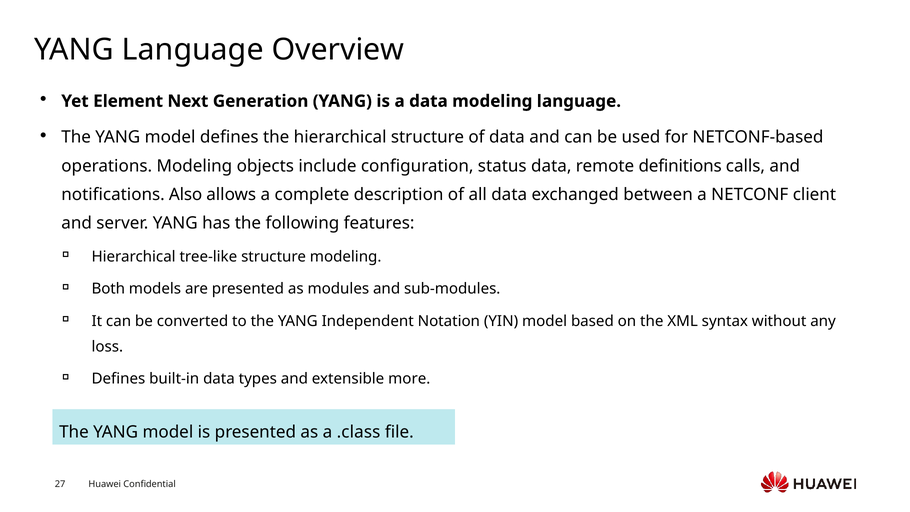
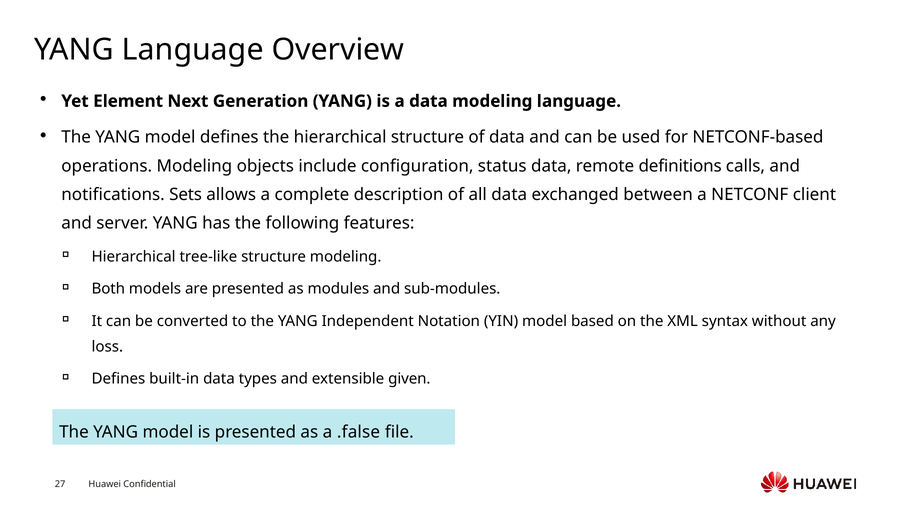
Also: Also -> Sets (186, 195)
more: more -> given (409, 379)
.class: .class -> .false (359, 432)
